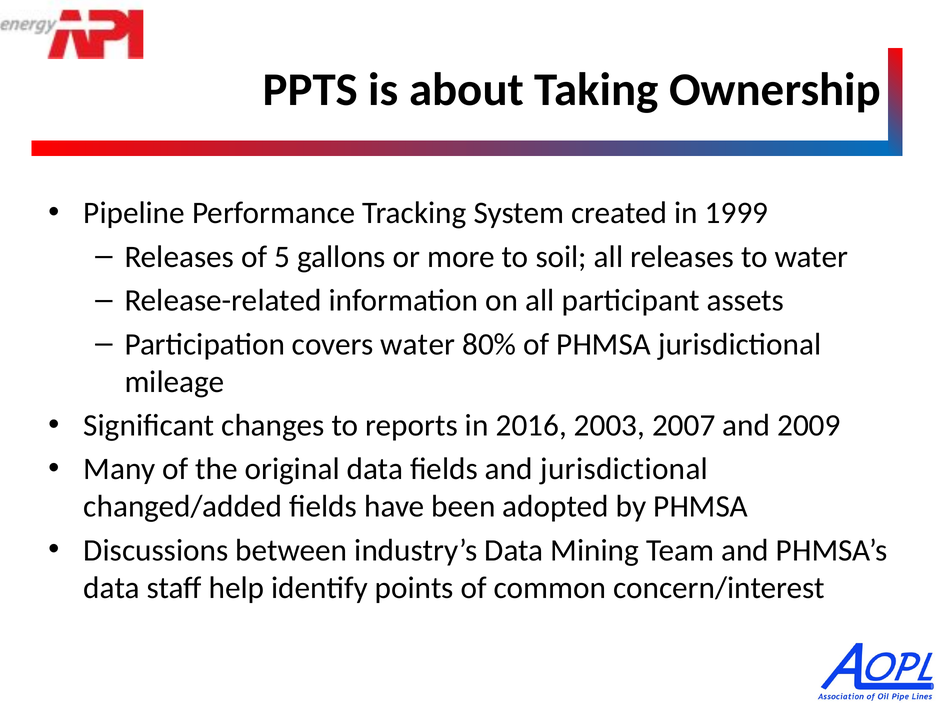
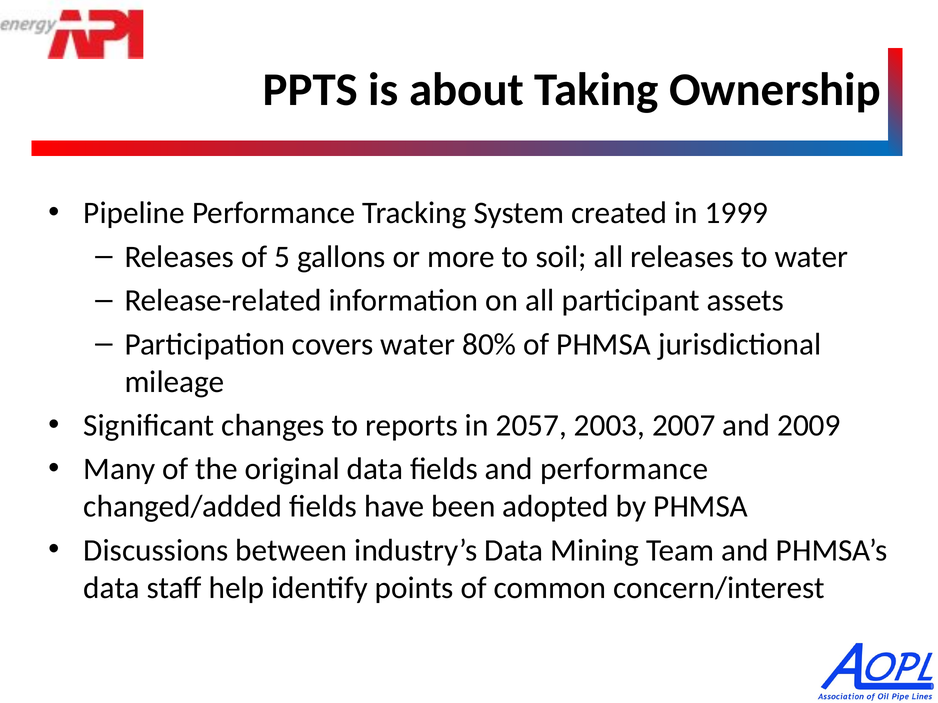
2016: 2016 -> 2057 (531, 426)
and jurisdictional: jurisdictional -> performance (624, 469)
